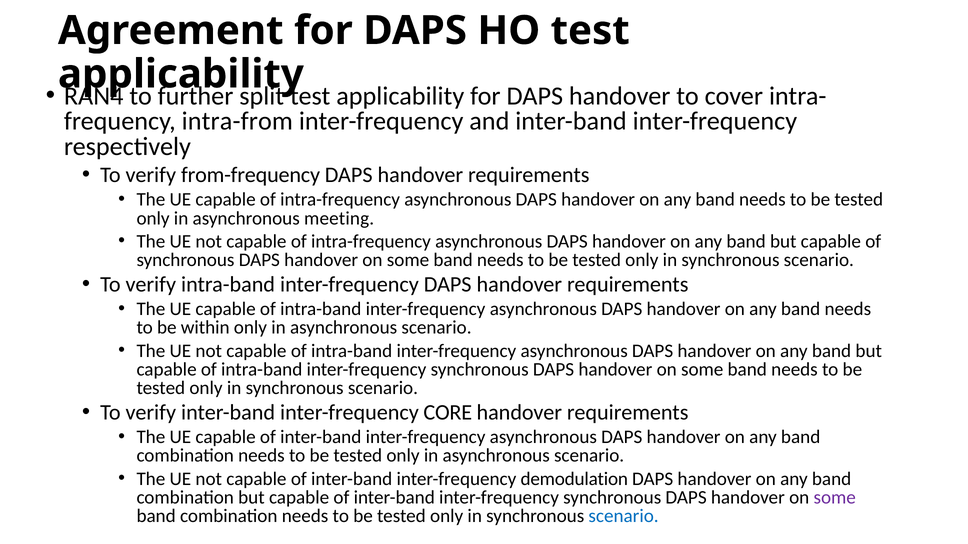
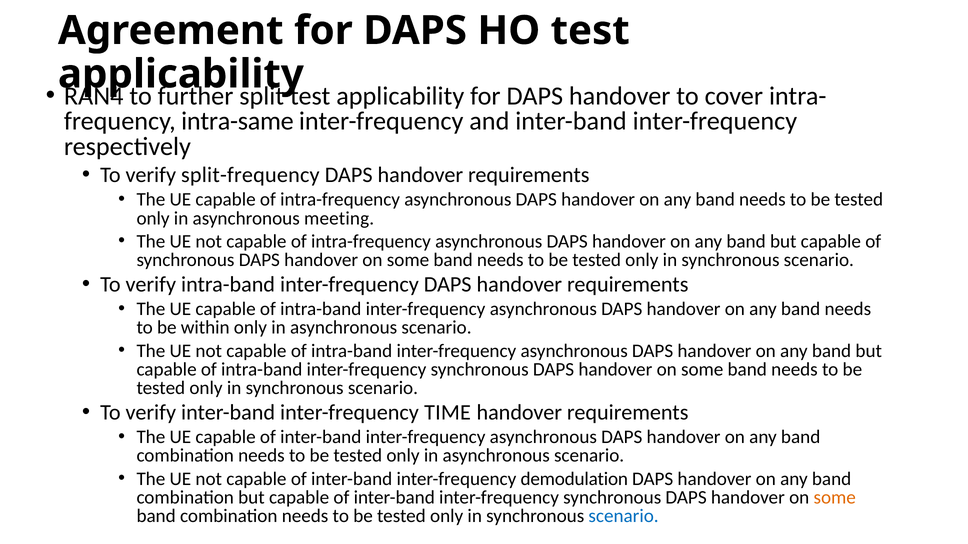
intra-from: intra-from -> intra-same (237, 121)
from-frequency: from-frequency -> split-frequency (250, 175)
CORE: CORE -> TIME (448, 413)
some colour: purple -> orange (835, 498)
